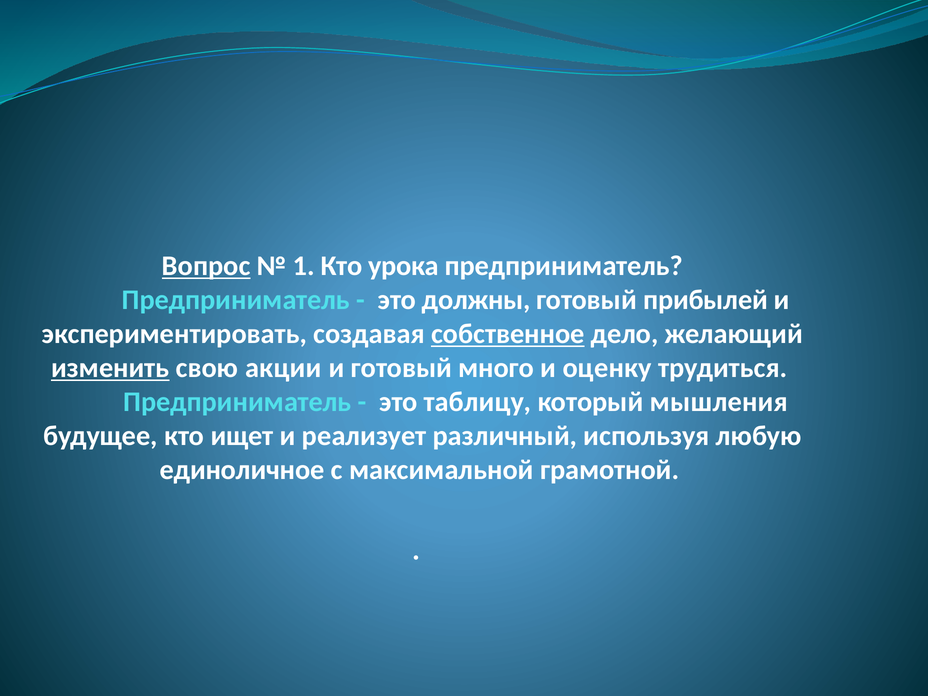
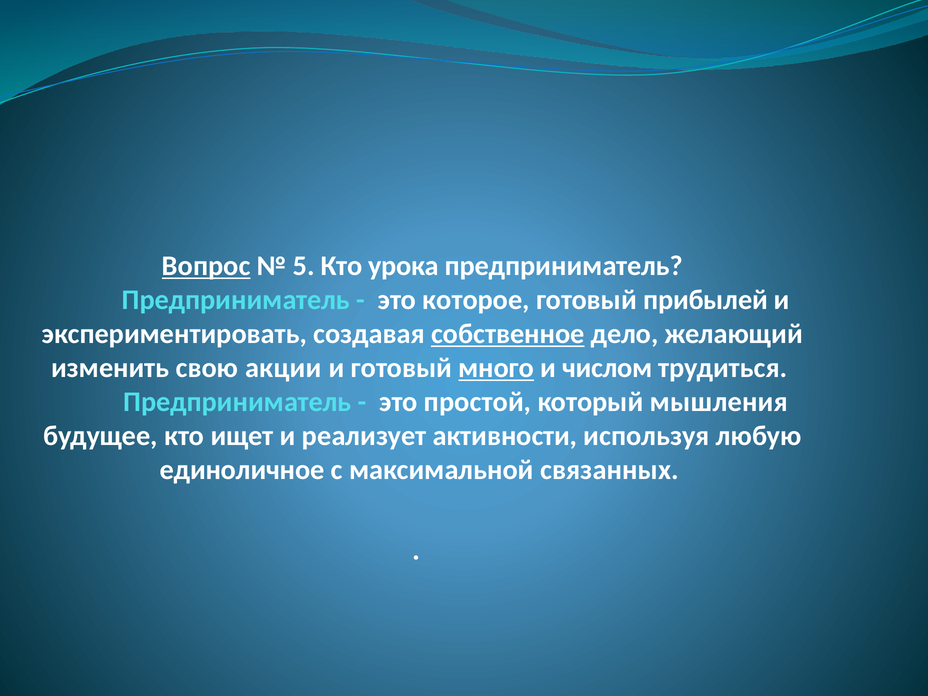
1: 1 -> 5 (304, 266)
должны: должны -> которое (476, 300)
изменить underline: present -> none (110, 368)
много underline: none -> present (496, 368)
оценку: оценку -> числом (607, 368)
таблицу: таблицу -> простой (478, 402)
различный: различный -> активности (505, 436)
грамотной: грамотной -> связанных (609, 470)
